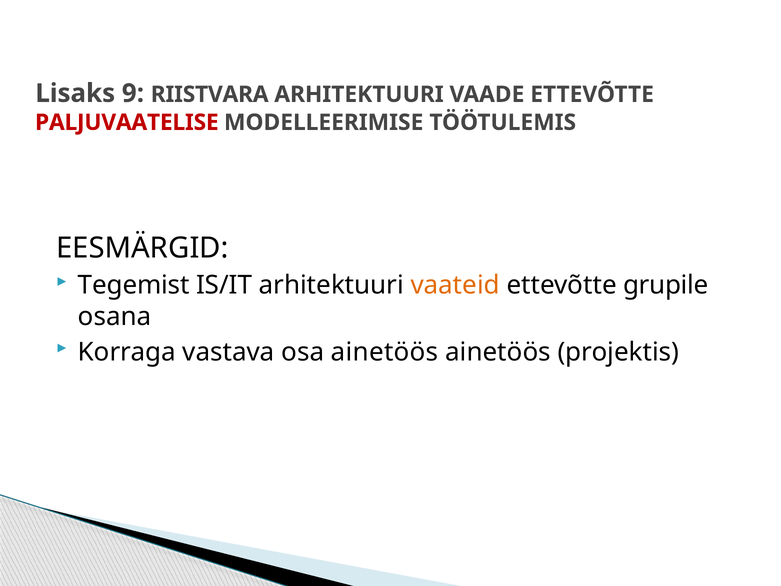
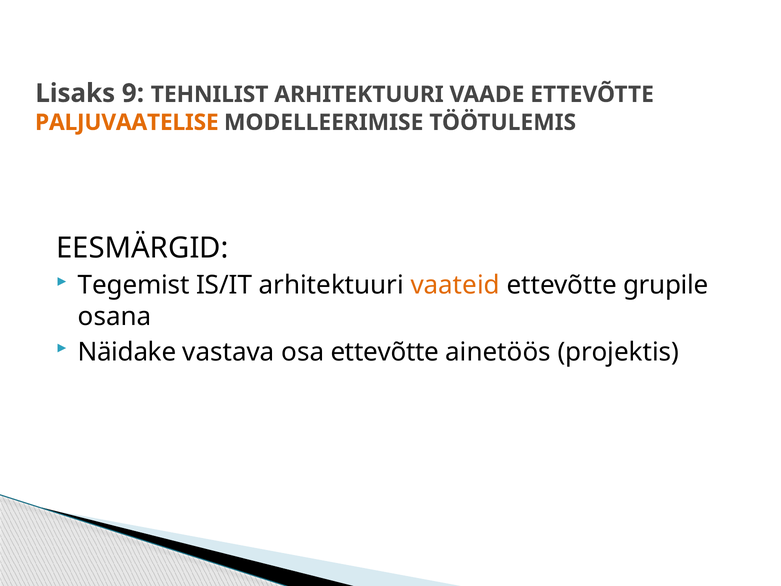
RIISTVARA: RIISTVARA -> TEHNILIST (210, 94)
PALJUVAATELISE colour: red -> orange (127, 122)
Korraga: Korraga -> Näidake (127, 352)
osa ainetöös: ainetöös -> ettevõtte (385, 352)
